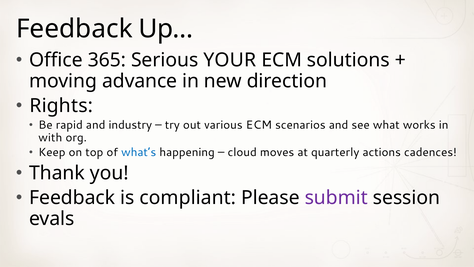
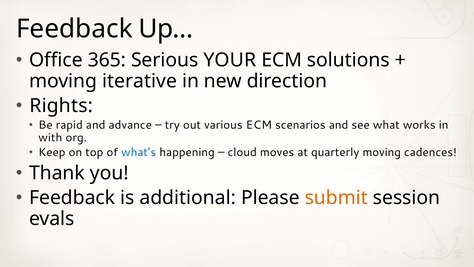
advance: advance -> iterative (140, 81)
industry: industry -> advance (130, 125)
quarterly actions: actions -> moving (382, 152)
compliant: compliant -> additional (188, 198)
submit colour: purple -> orange (336, 198)
